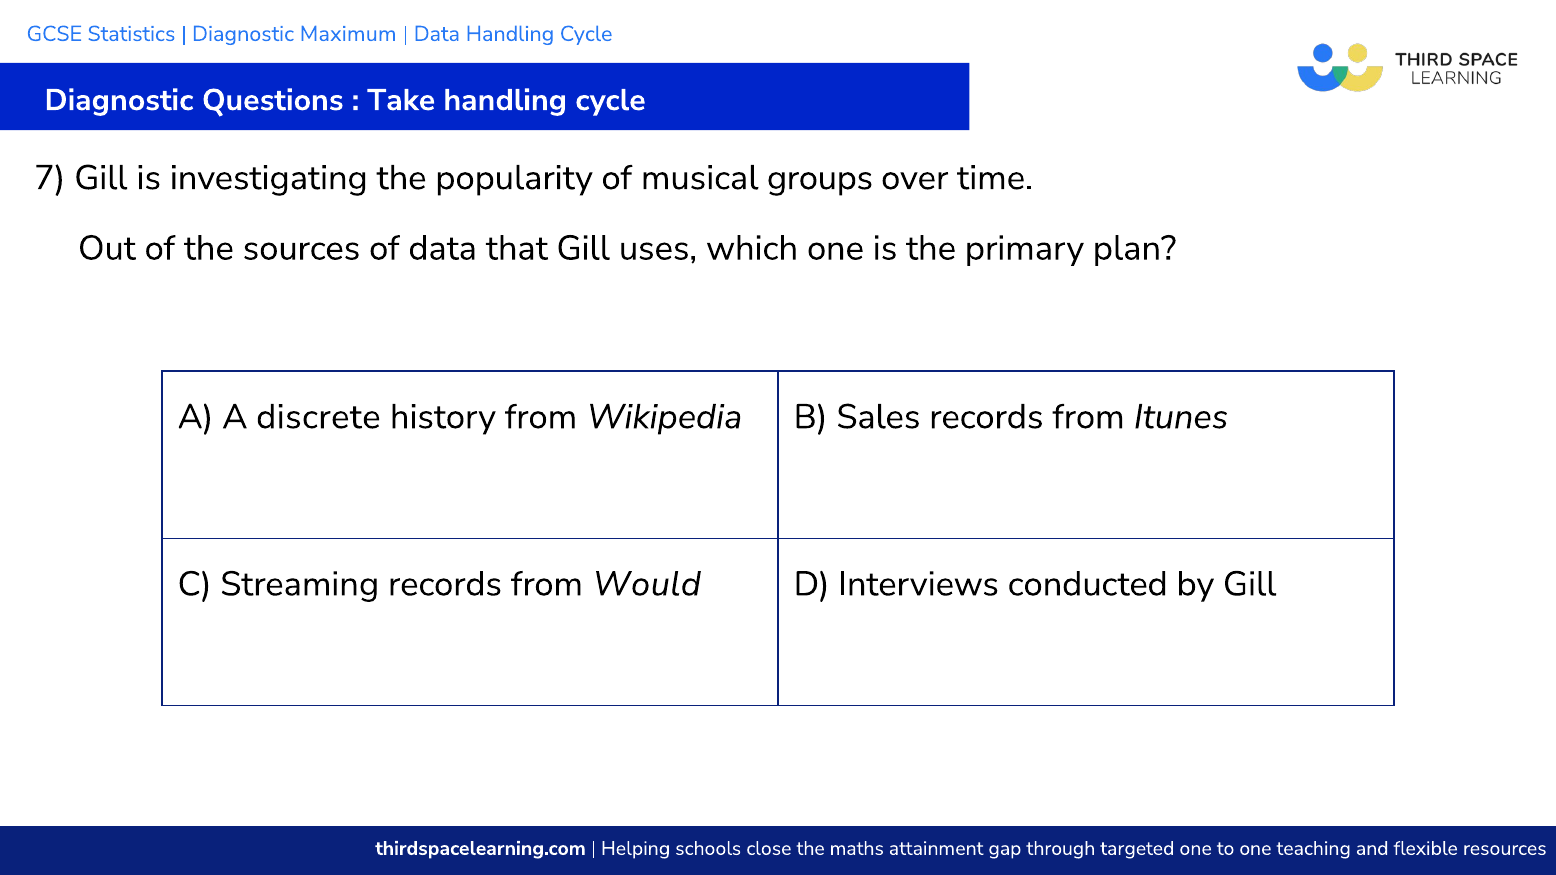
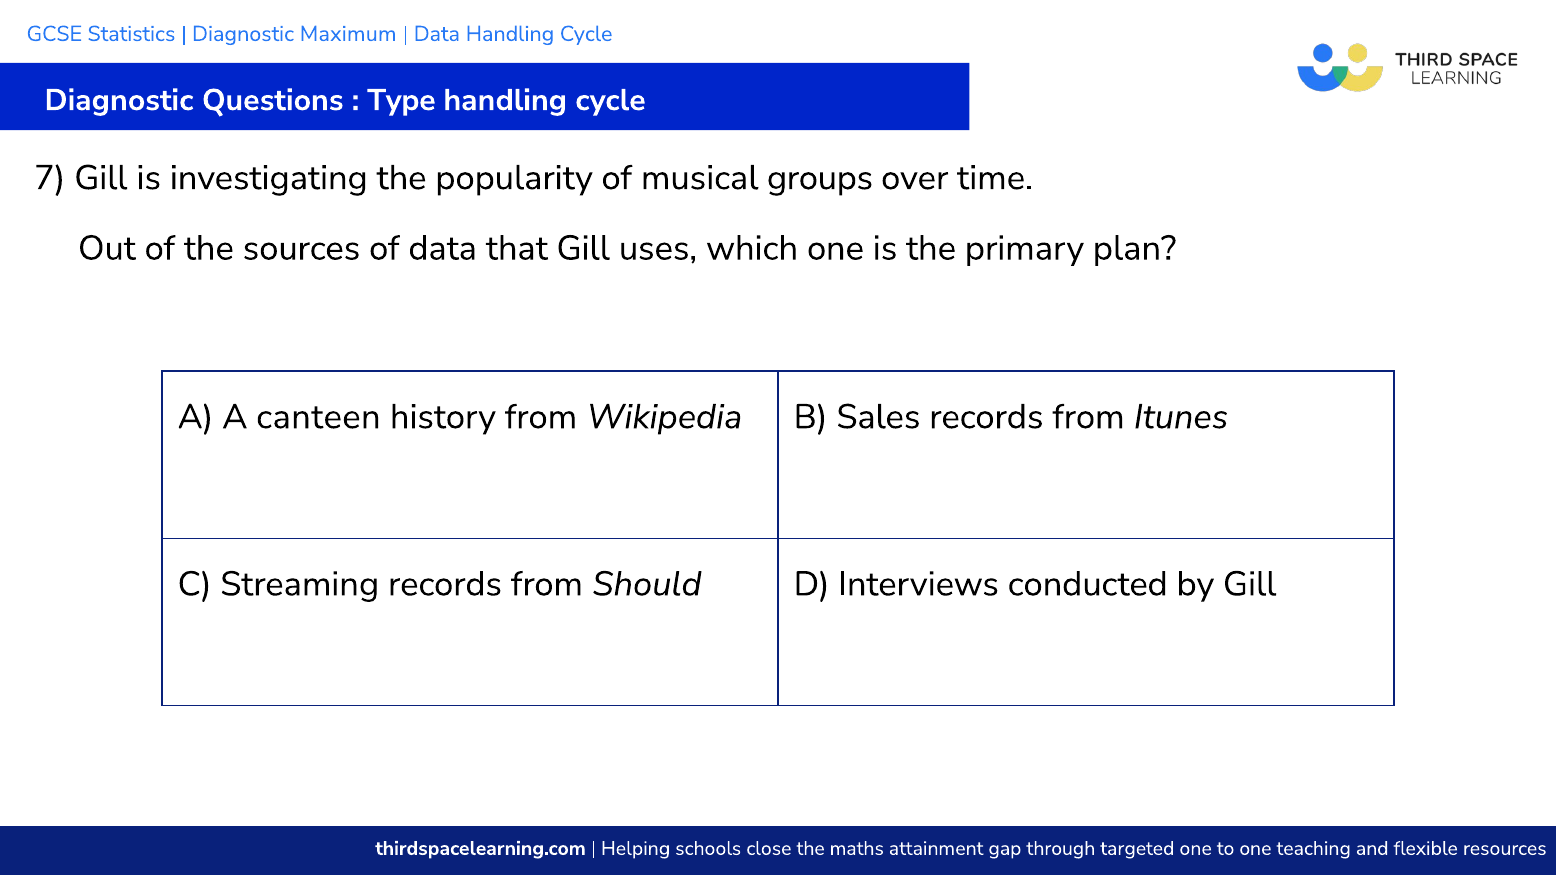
Take: Take -> Type (401, 100)
discrete: discrete -> canteen (318, 417)
Would: Would -> Should (647, 584)
